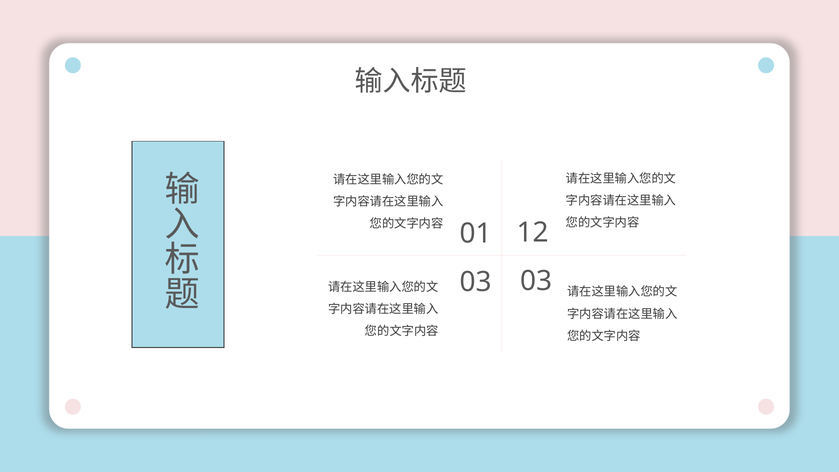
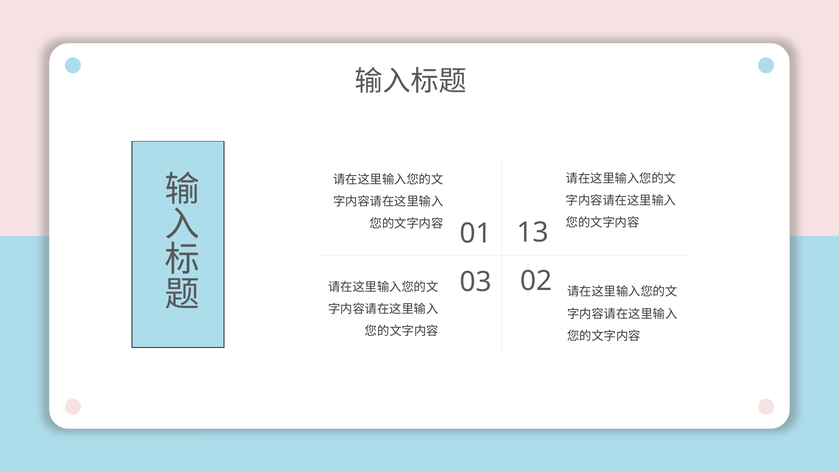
12: 12 -> 13 (533, 233)
03 03: 03 -> 02 (536, 281)
